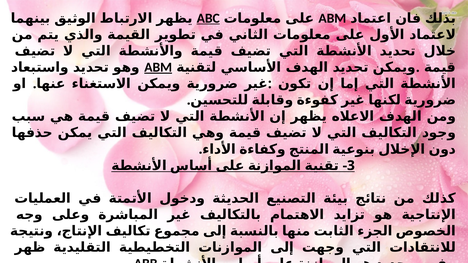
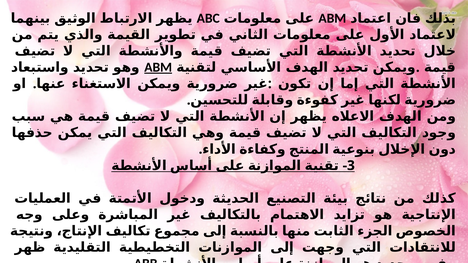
ABC underline: present -> none (208, 18)
